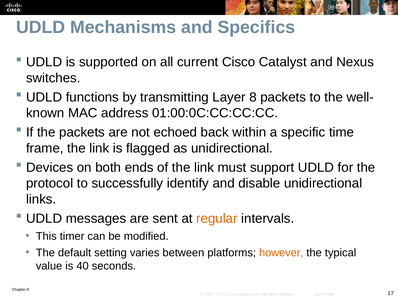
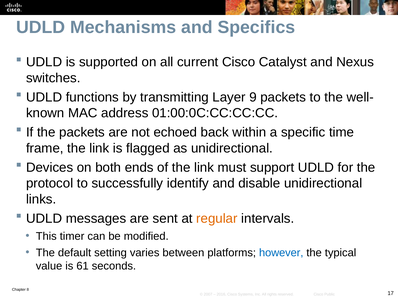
Layer 8: 8 -> 9 (253, 97)
however colour: orange -> blue (281, 253)
40: 40 -> 61 (83, 266)
